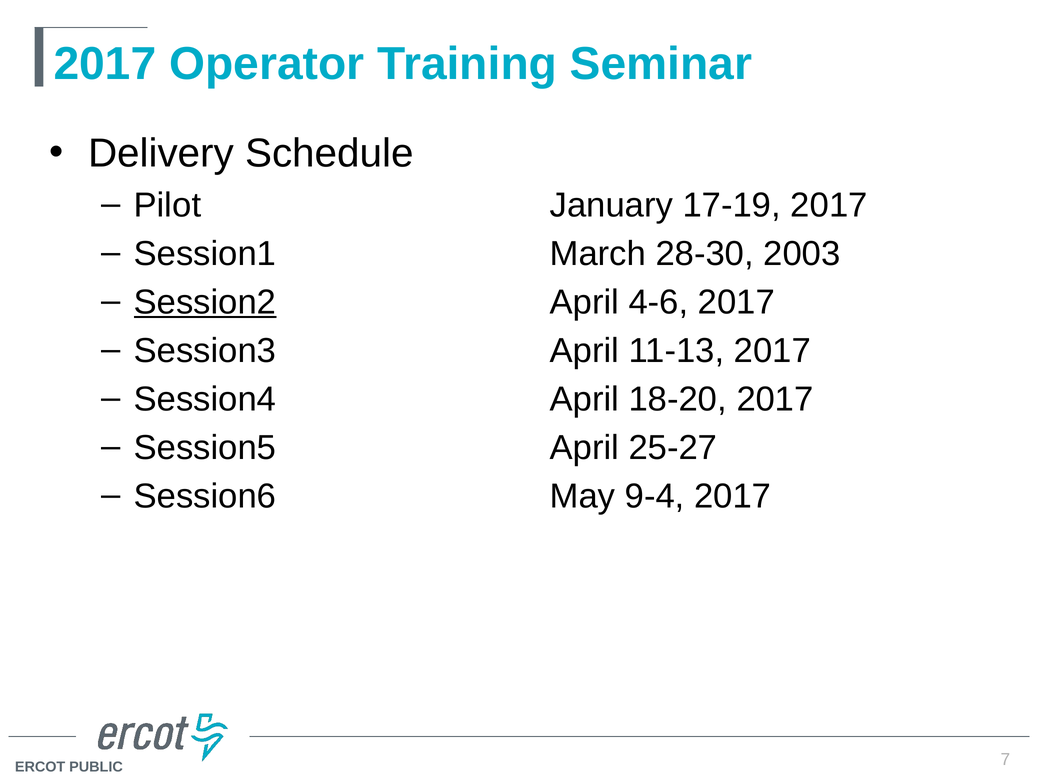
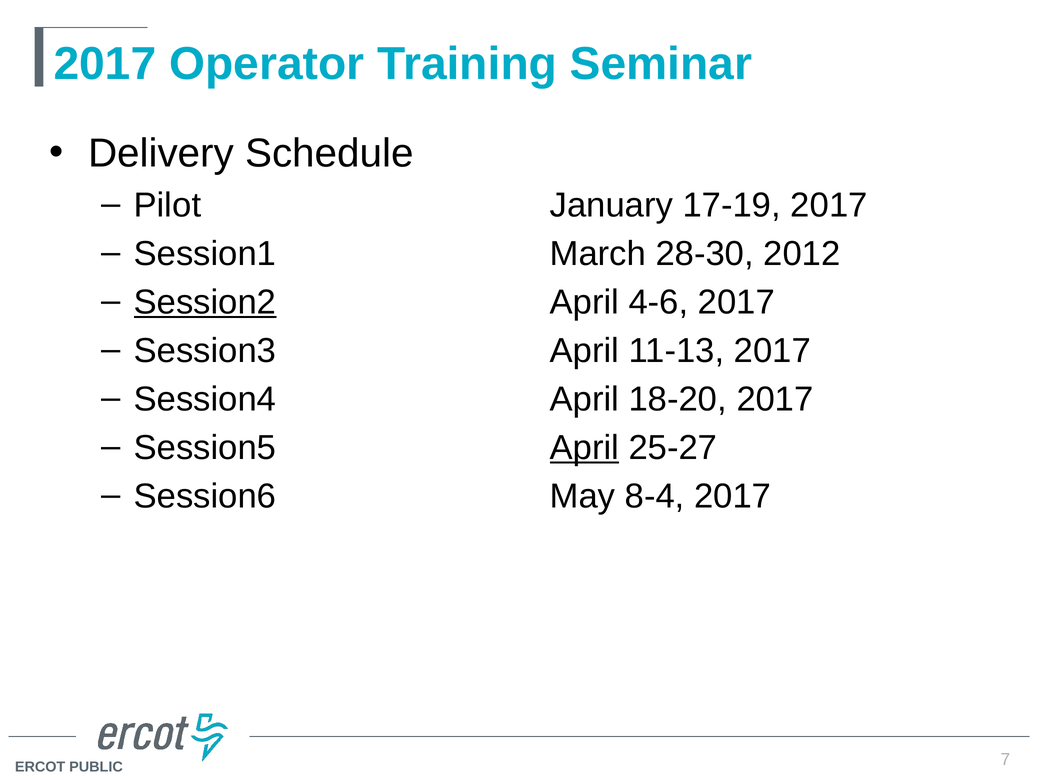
2003: 2003 -> 2012 (802, 254)
April underline: none -> present (584, 448)
9-4: 9-4 -> 8-4 (655, 496)
